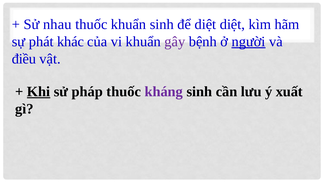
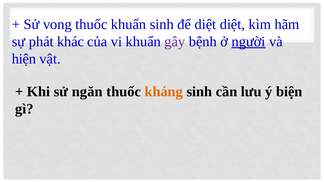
nhau: nhau -> vong (57, 24)
điều: điều -> hiện (24, 59)
Khi underline: present -> none (39, 92)
pháp: pháp -> ngăn (87, 92)
kháng colour: purple -> orange (164, 92)
xuất: xuất -> biện (289, 92)
